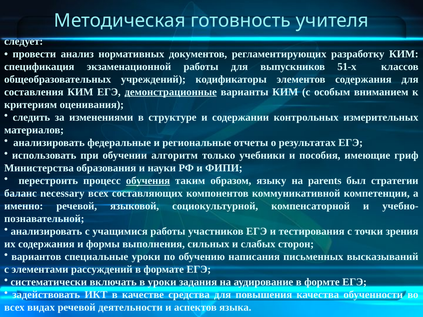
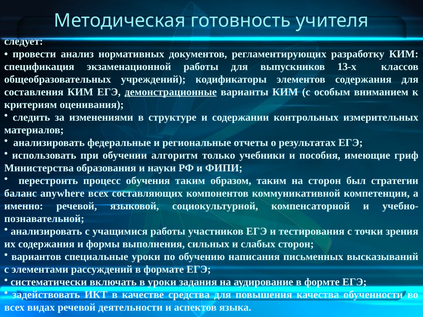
51-х: 51-х -> 13-х (347, 67)
обучения underline: present -> none (148, 181)
образом языку: языку -> таким (271, 181)
на parents: parents -> сторон (325, 181)
necessary: necessary -> anywhere (62, 194)
